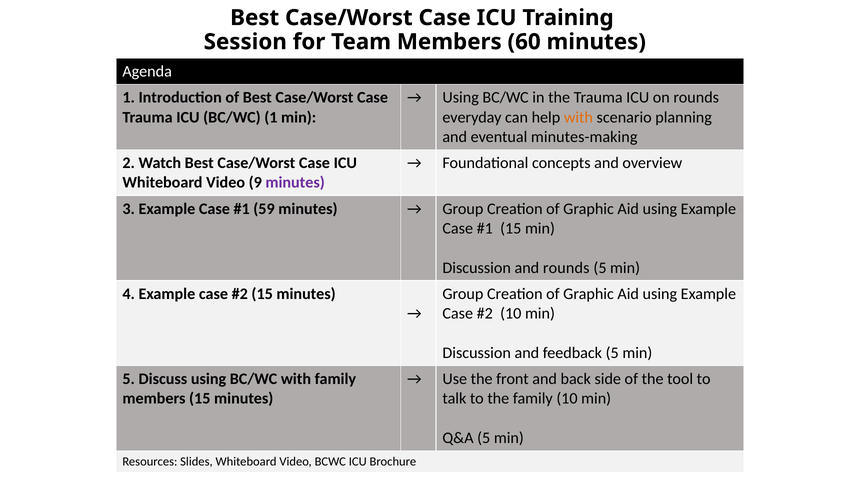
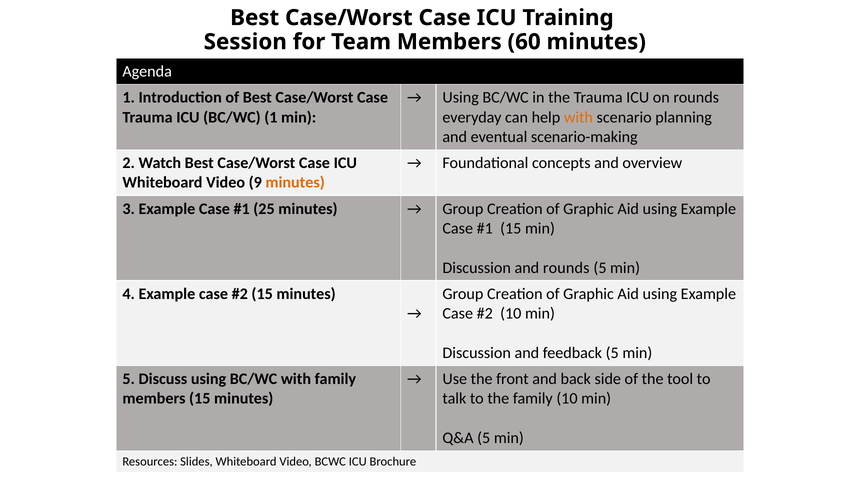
minutes-making: minutes-making -> scenario-making (584, 137)
minutes colour: purple -> orange (295, 183)
59: 59 -> 25 (264, 209)
